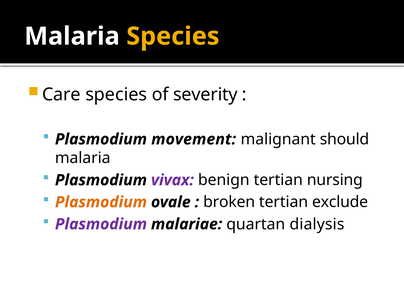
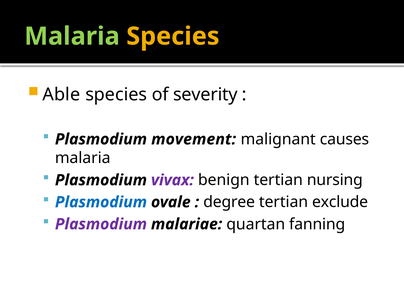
Malaria colour: white -> light green (72, 36)
Care: Care -> Able (61, 95)
should: should -> causes (344, 139)
Plasmodium colour: orange -> blue (101, 202)
broken: broken -> degree (229, 202)
dialysis: dialysis -> fanning (317, 224)
